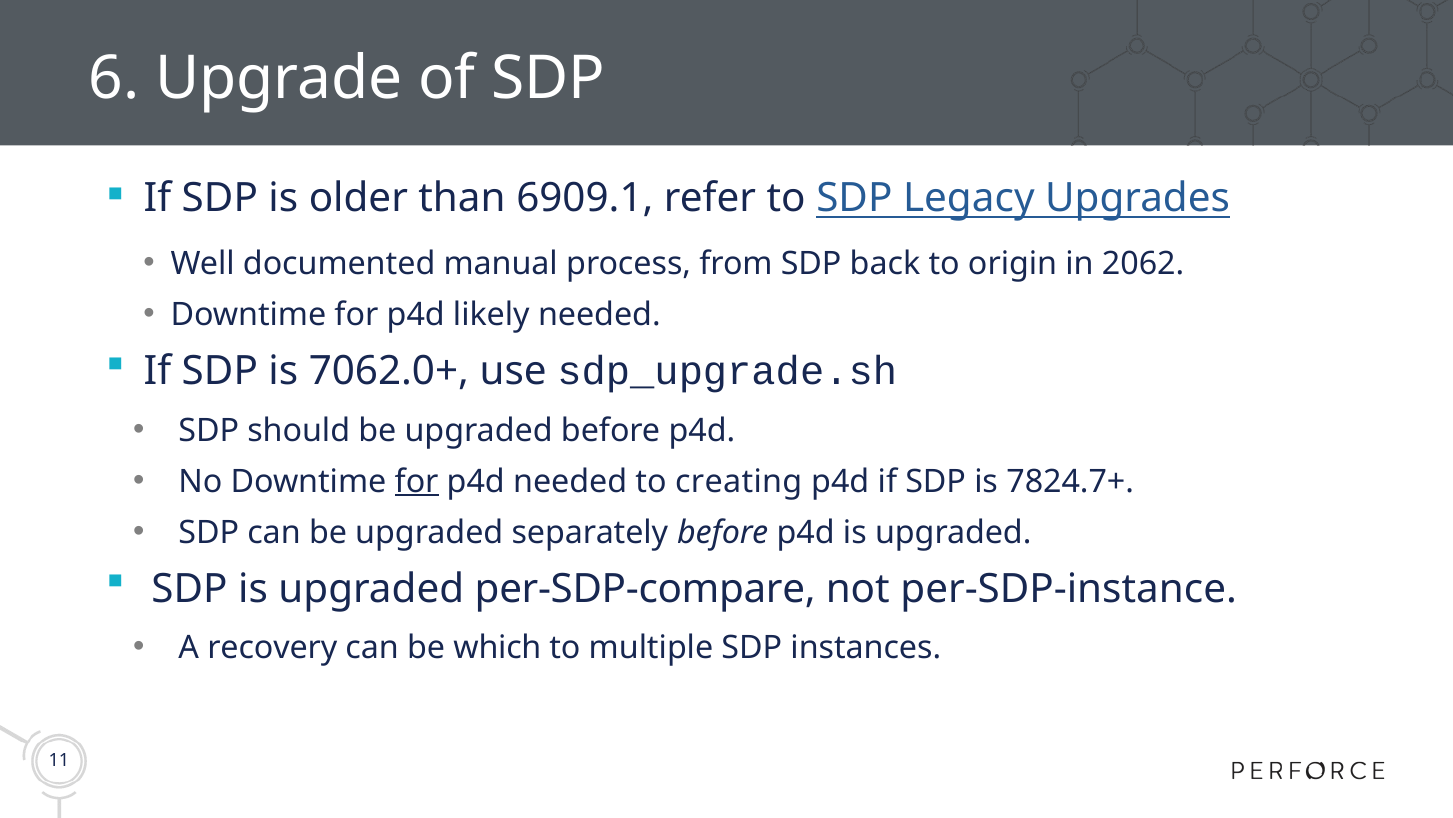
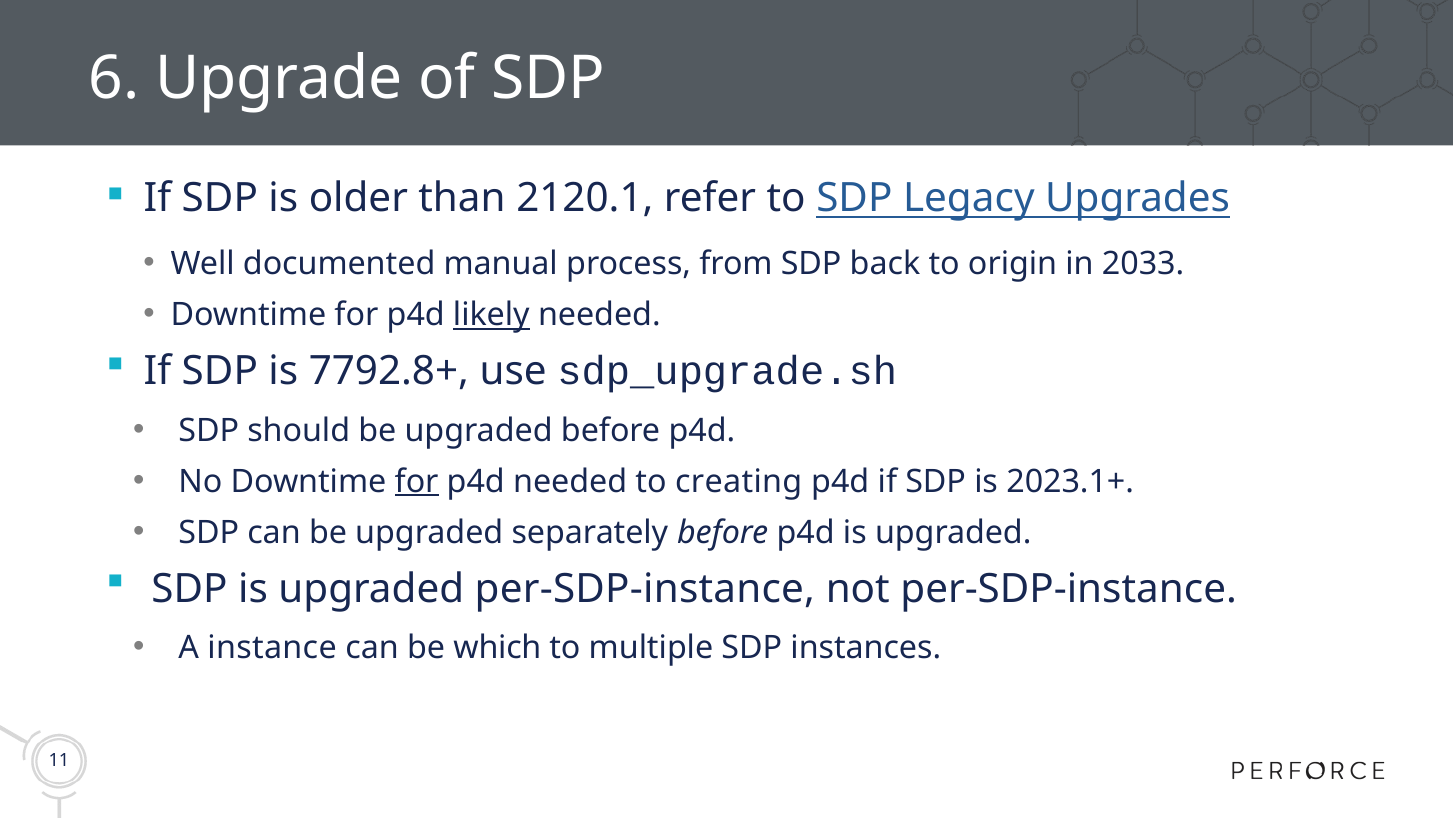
6909.1: 6909.1 -> 2120.1 (585, 198)
2062: 2062 -> 2033 (1143, 264)
likely underline: none -> present (491, 315)
7062.0+: 7062.0+ -> 7792.8+ (389, 371)
7824.7+: 7824.7+ -> 2023.1+ (1070, 481)
upgraded per-SDP-compare: per-SDP-compare -> per-SDP-instance (645, 588)
recovery: recovery -> instance (272, 647)
